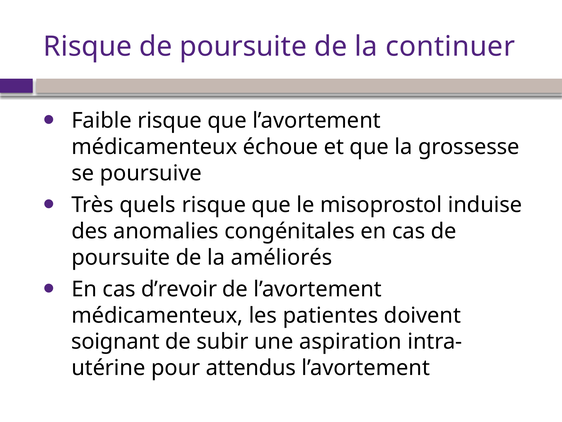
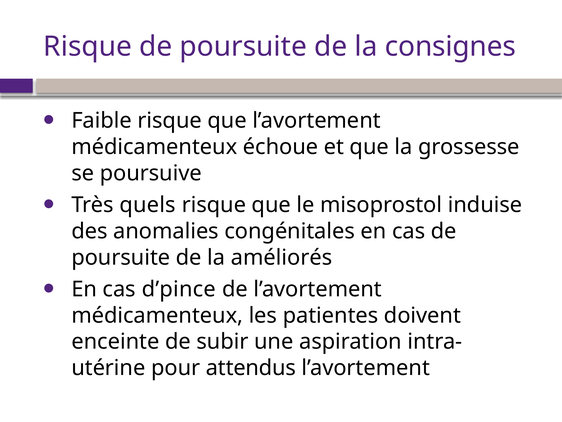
continuer: continuer -> consignes (450, 46)
d’revoir: d’revoir -> d’pince (179, 289)
soignant: soignant -> enceinte (115, 341)
